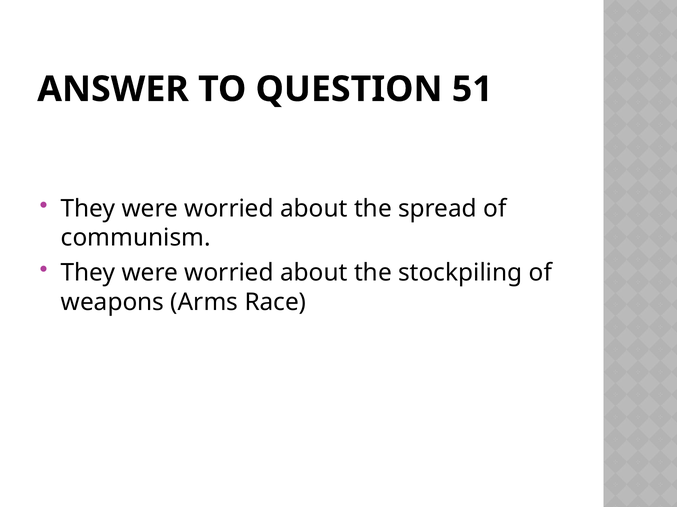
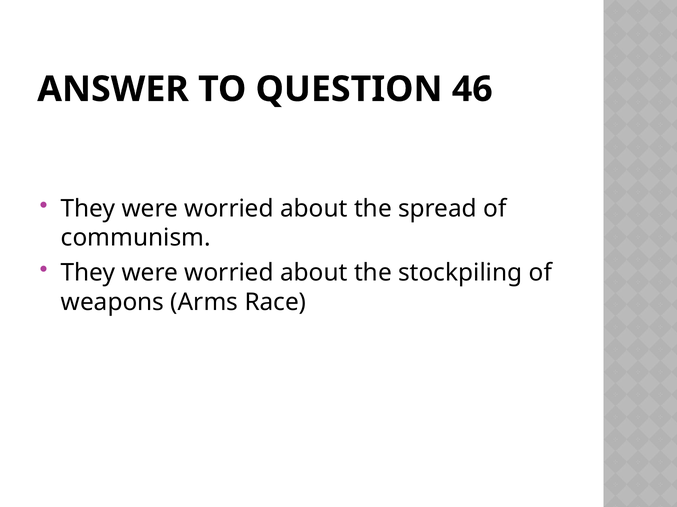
51: 51 -> 46 (472, 89)
